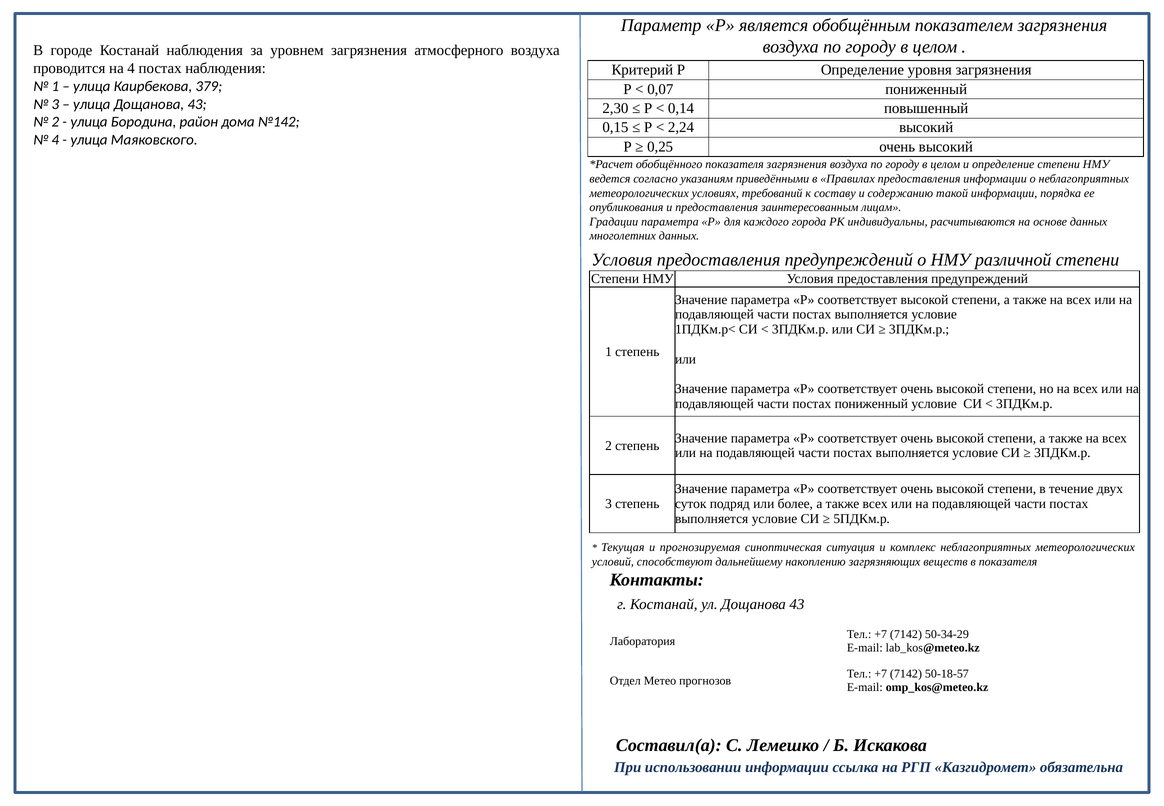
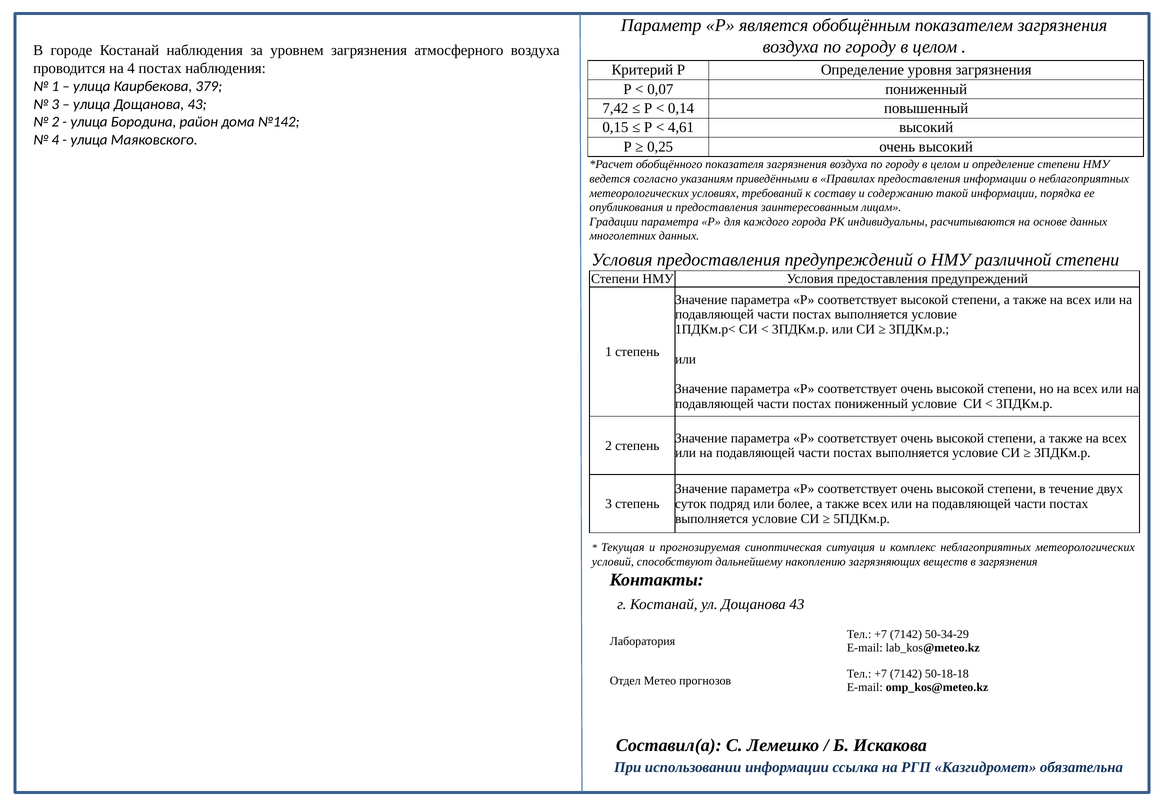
2,30: 2,30 -> 7,42 (615, 108)
2,24: 2,24 -> 4,61 (681, 128)
в показателя: показателя -> загрязнения (1008, 562)
50-18-57: 50-18-57 -> 50-18-18 (947, 674)
